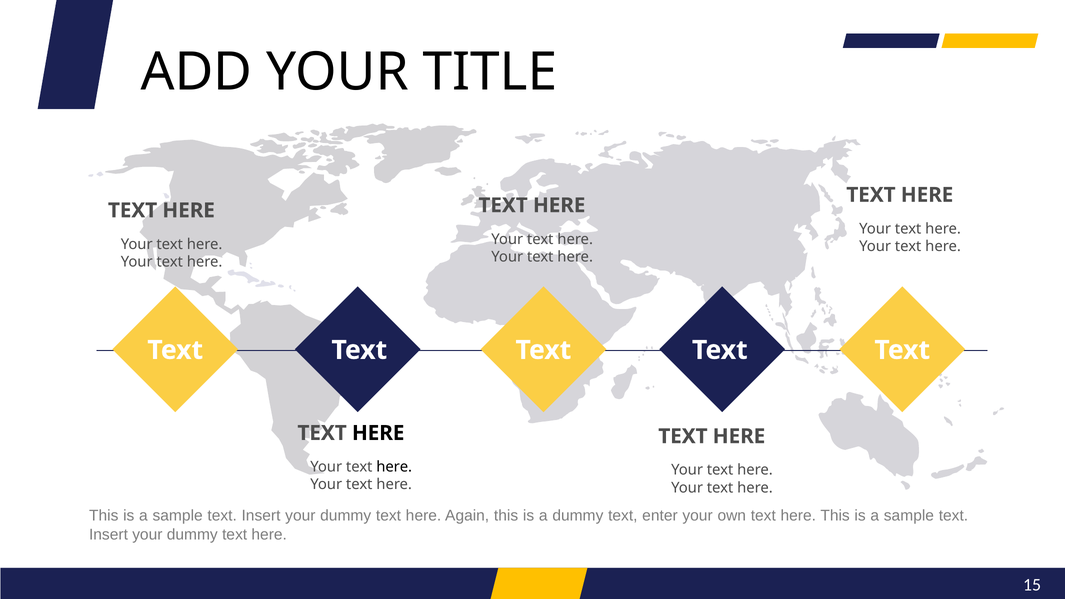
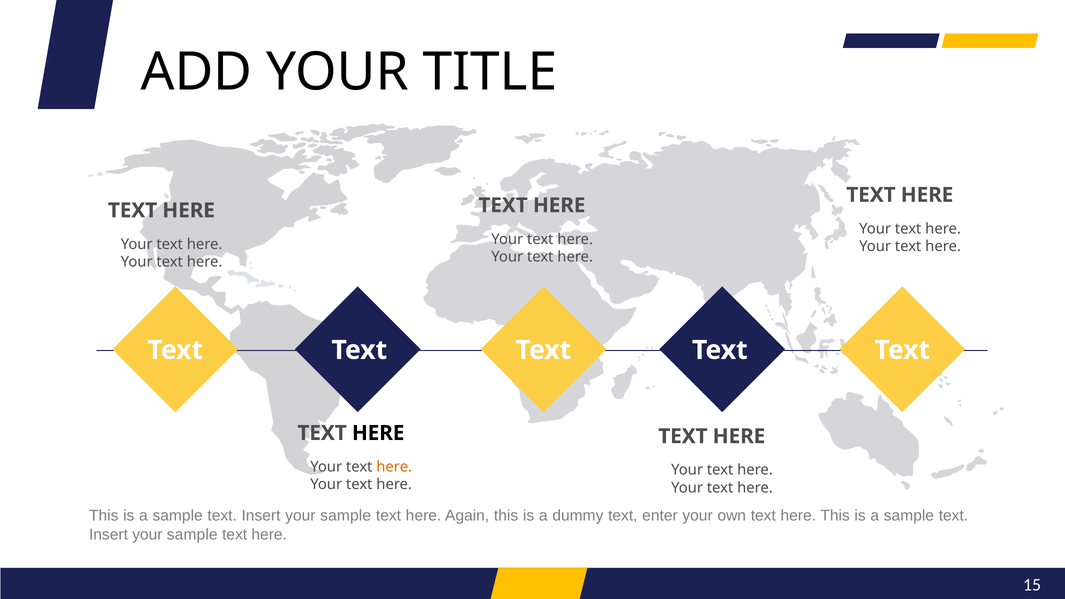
here colour: black -> orange (394, 467)
dummy: dummy -> sample (346, 516)
dummy: dummy -> sample (192, 534)
